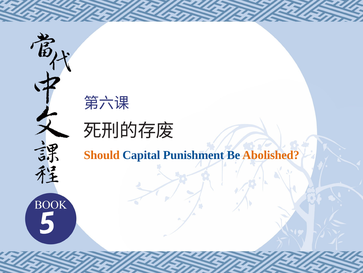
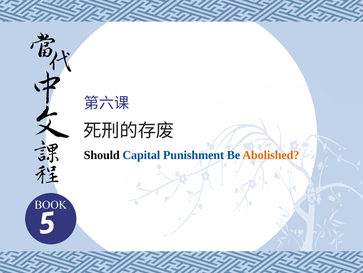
Should colour: orange -> black (102, 155)
